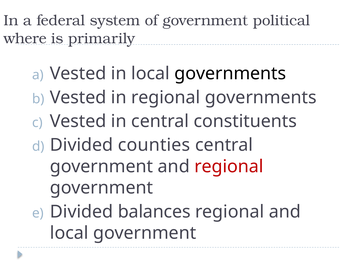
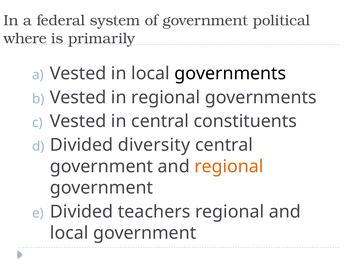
counties: counties -> diversity (154, 145)
regional colour: red -> orange (229, 167)
balances: balances -> teachers (154, 212)
